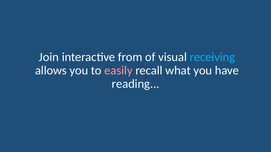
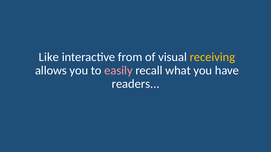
Join: Join -> Like (49, 57)
receiving colour: light blue -> yellow (212, 57)
reading: reading -> readers (136, 84)
